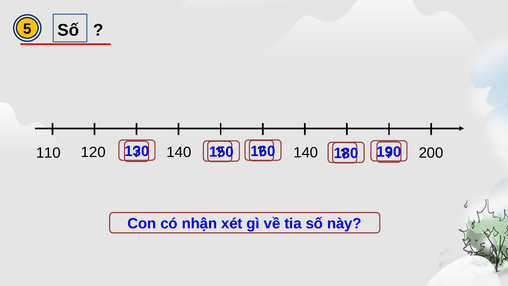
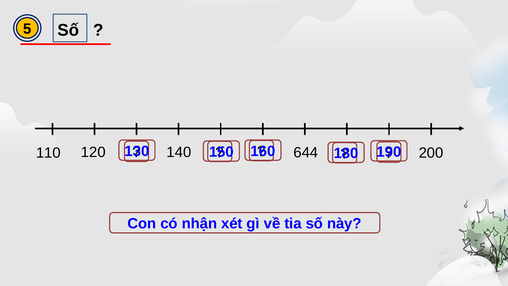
120 140: 140 -> 644 (306, 152)
